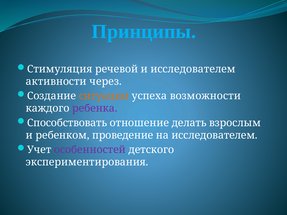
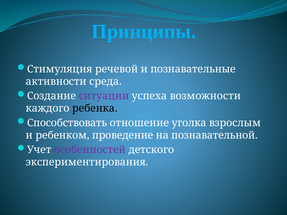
и исследователем: исследователем -> познавательные (193, 69)
через: через -> среда (106, 82)
ситуации colour: orange -> purple (104, 96)
ребенка colour: purple -> black (95, 108)
делать: делать -> уголка (189, 123)
на исследователем: исследователем -> познавательной (214, 135)
